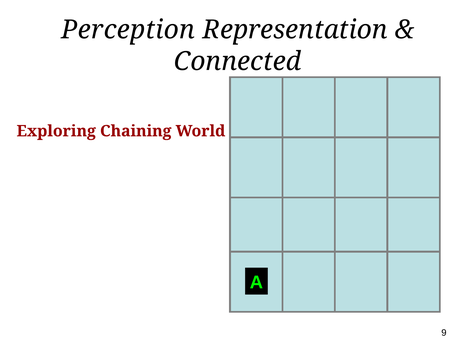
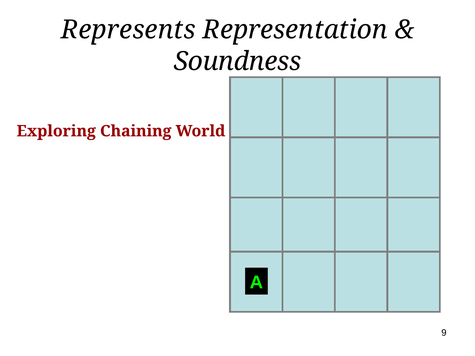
Perception: Perception -> Represents (128, 30)
Connected: Connected -> Soundness (238, 62)
